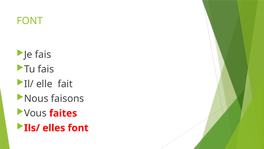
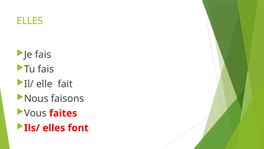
FONT: FONT -> ELLES (30, 21)
